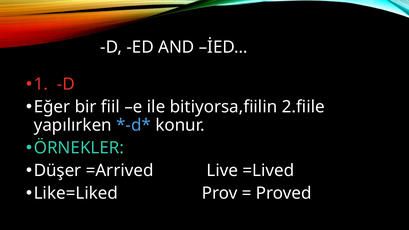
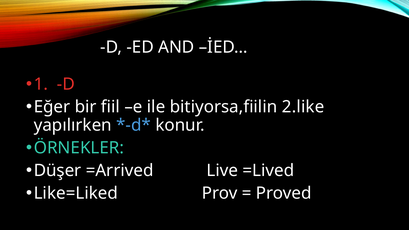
2.fiile: 2.fiile -> 2.like (303, 107)
